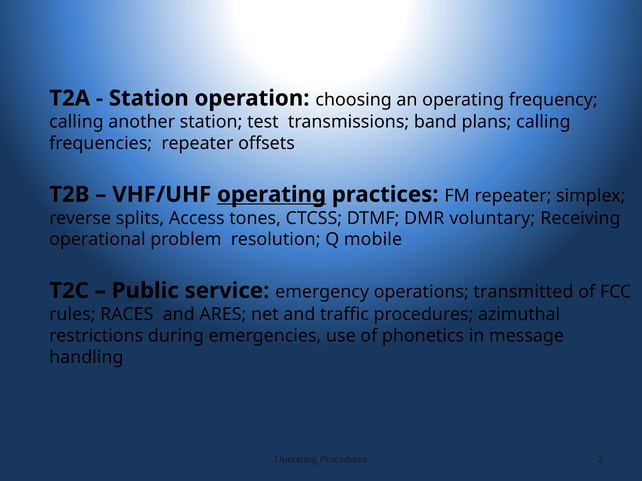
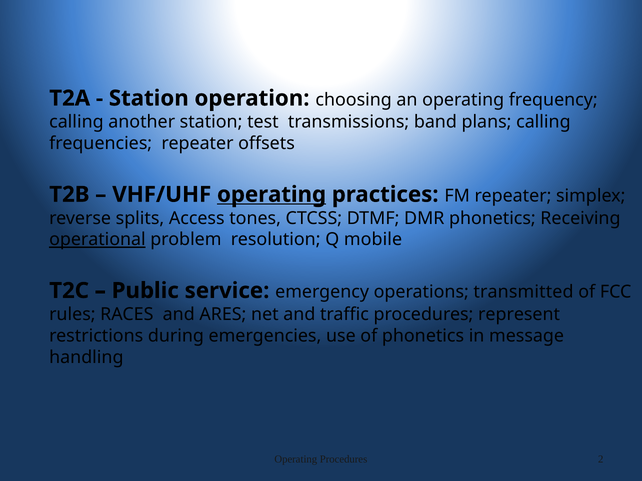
DMR voluntary: voluntary -> phonetics (492, 218)
operational underline: none -> present (97, 240)
azimuthal: azimuthal -> represent (519, 315)
